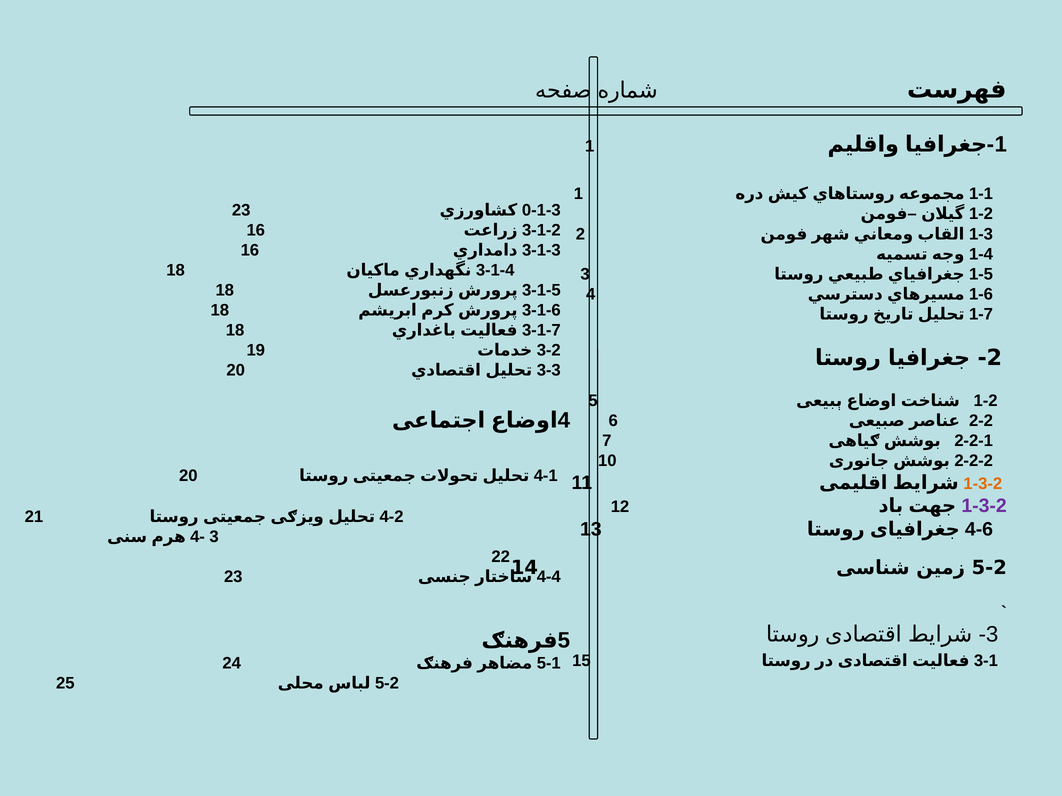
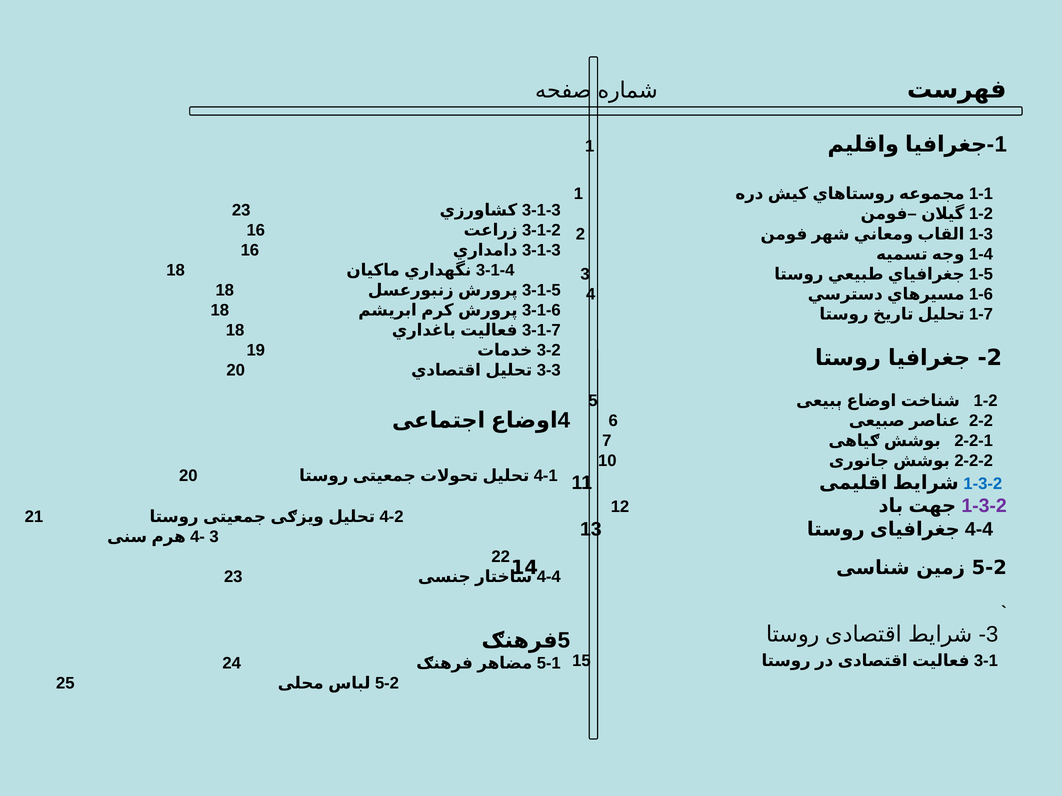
0-1-3: 0-1-3 -> 3-1-3 (541, 210)
1-3-2 colour: orange -> blue (983, 484)
4-6: 4-6 -> 4-4 (979, 529)
